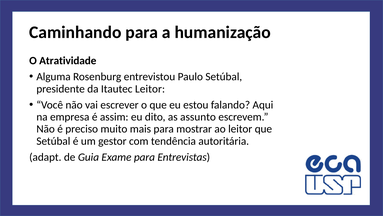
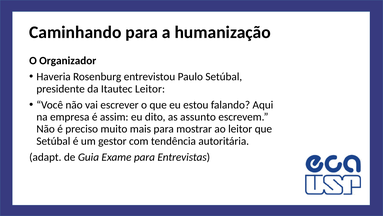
Atratividade: Atratividade -> Organizador (68, 60)
Alguma: Alguma -> Haveria (54, 77)
